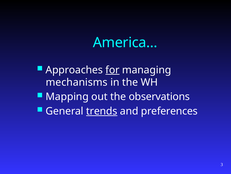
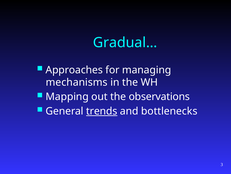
America…: America… -> Gradual… (125, 42)
for underline: present -> none (112, 70)
preferences: preferences -> bottlenecks (169, 111)
